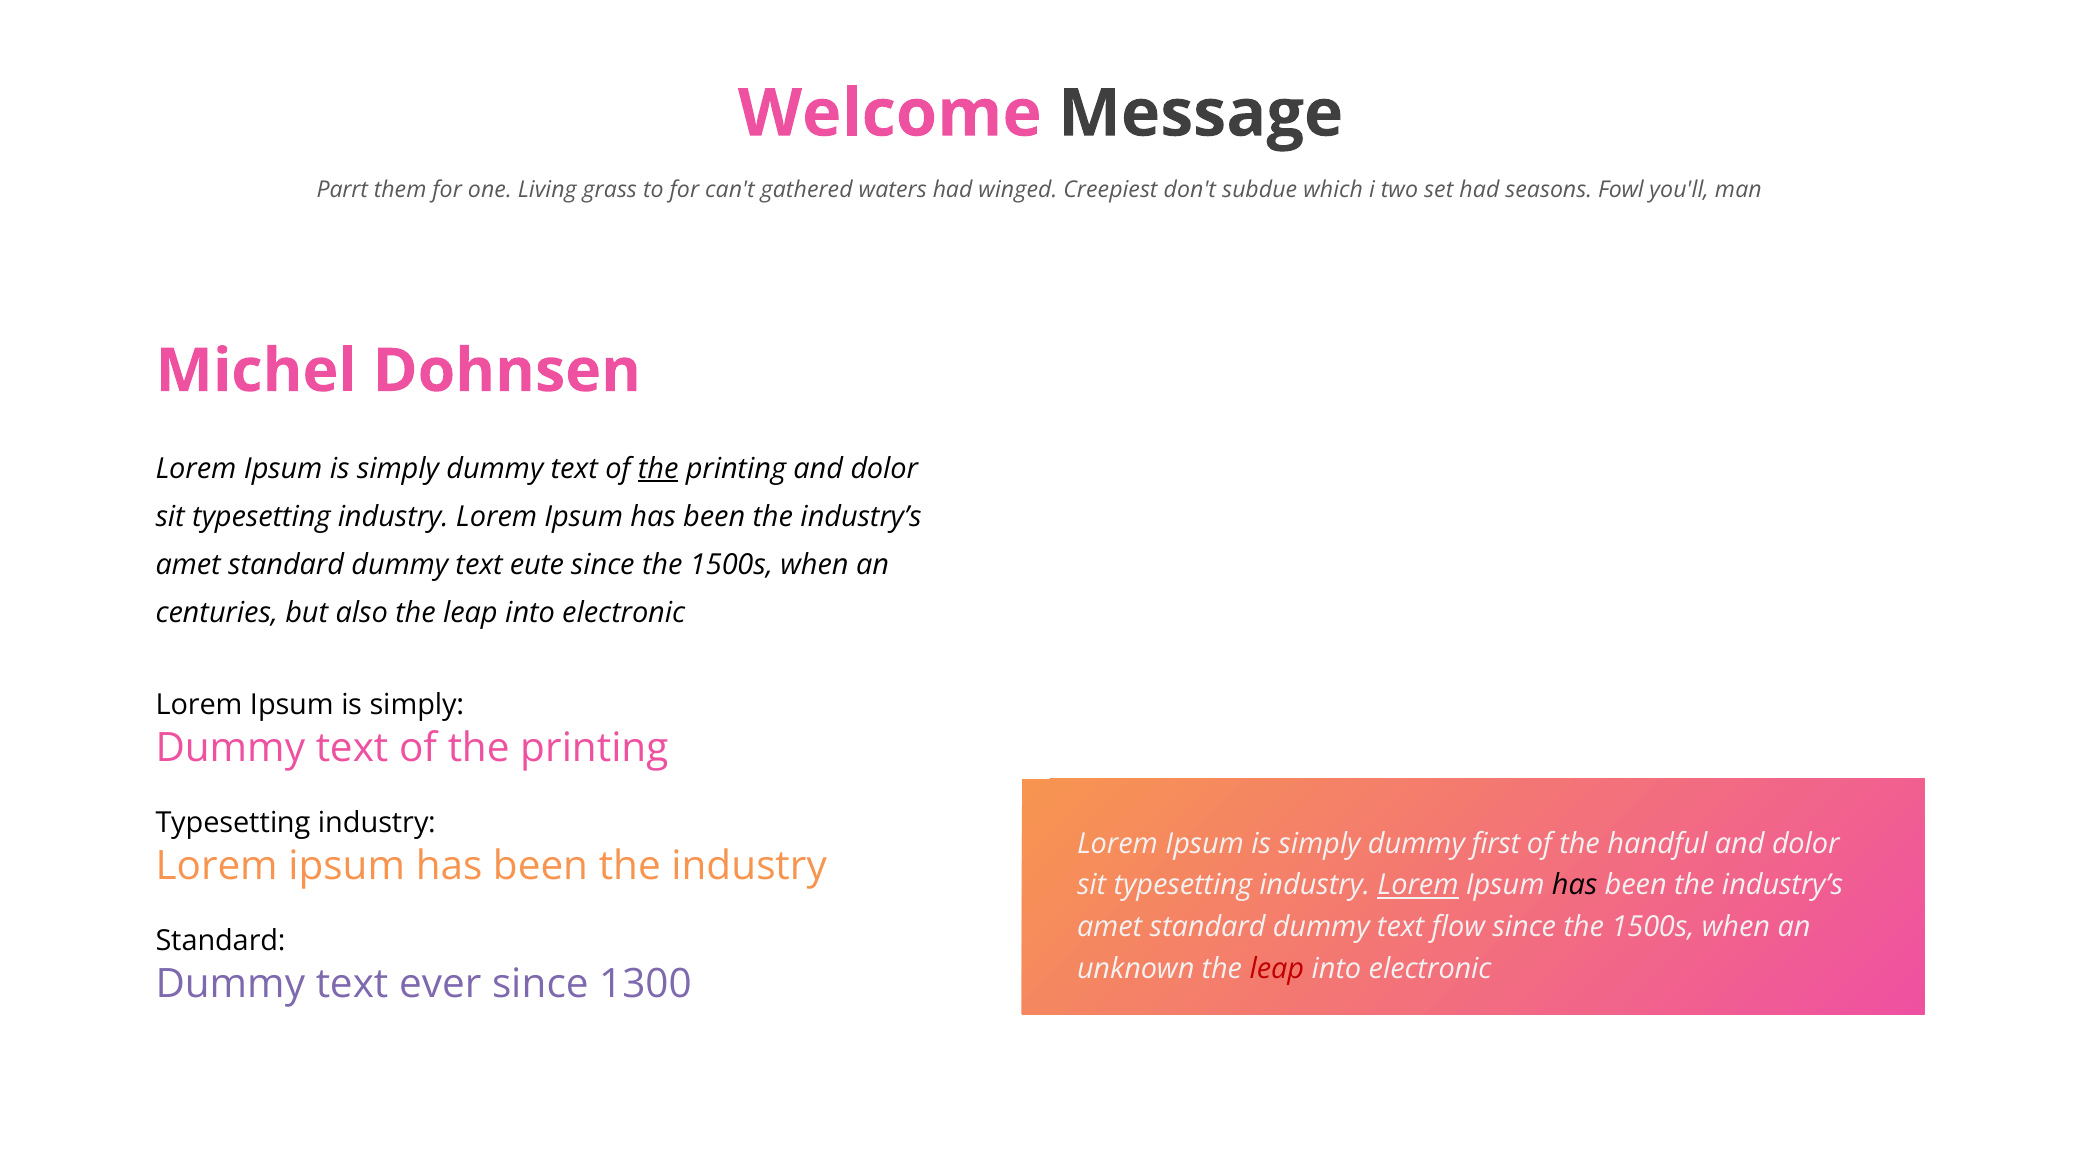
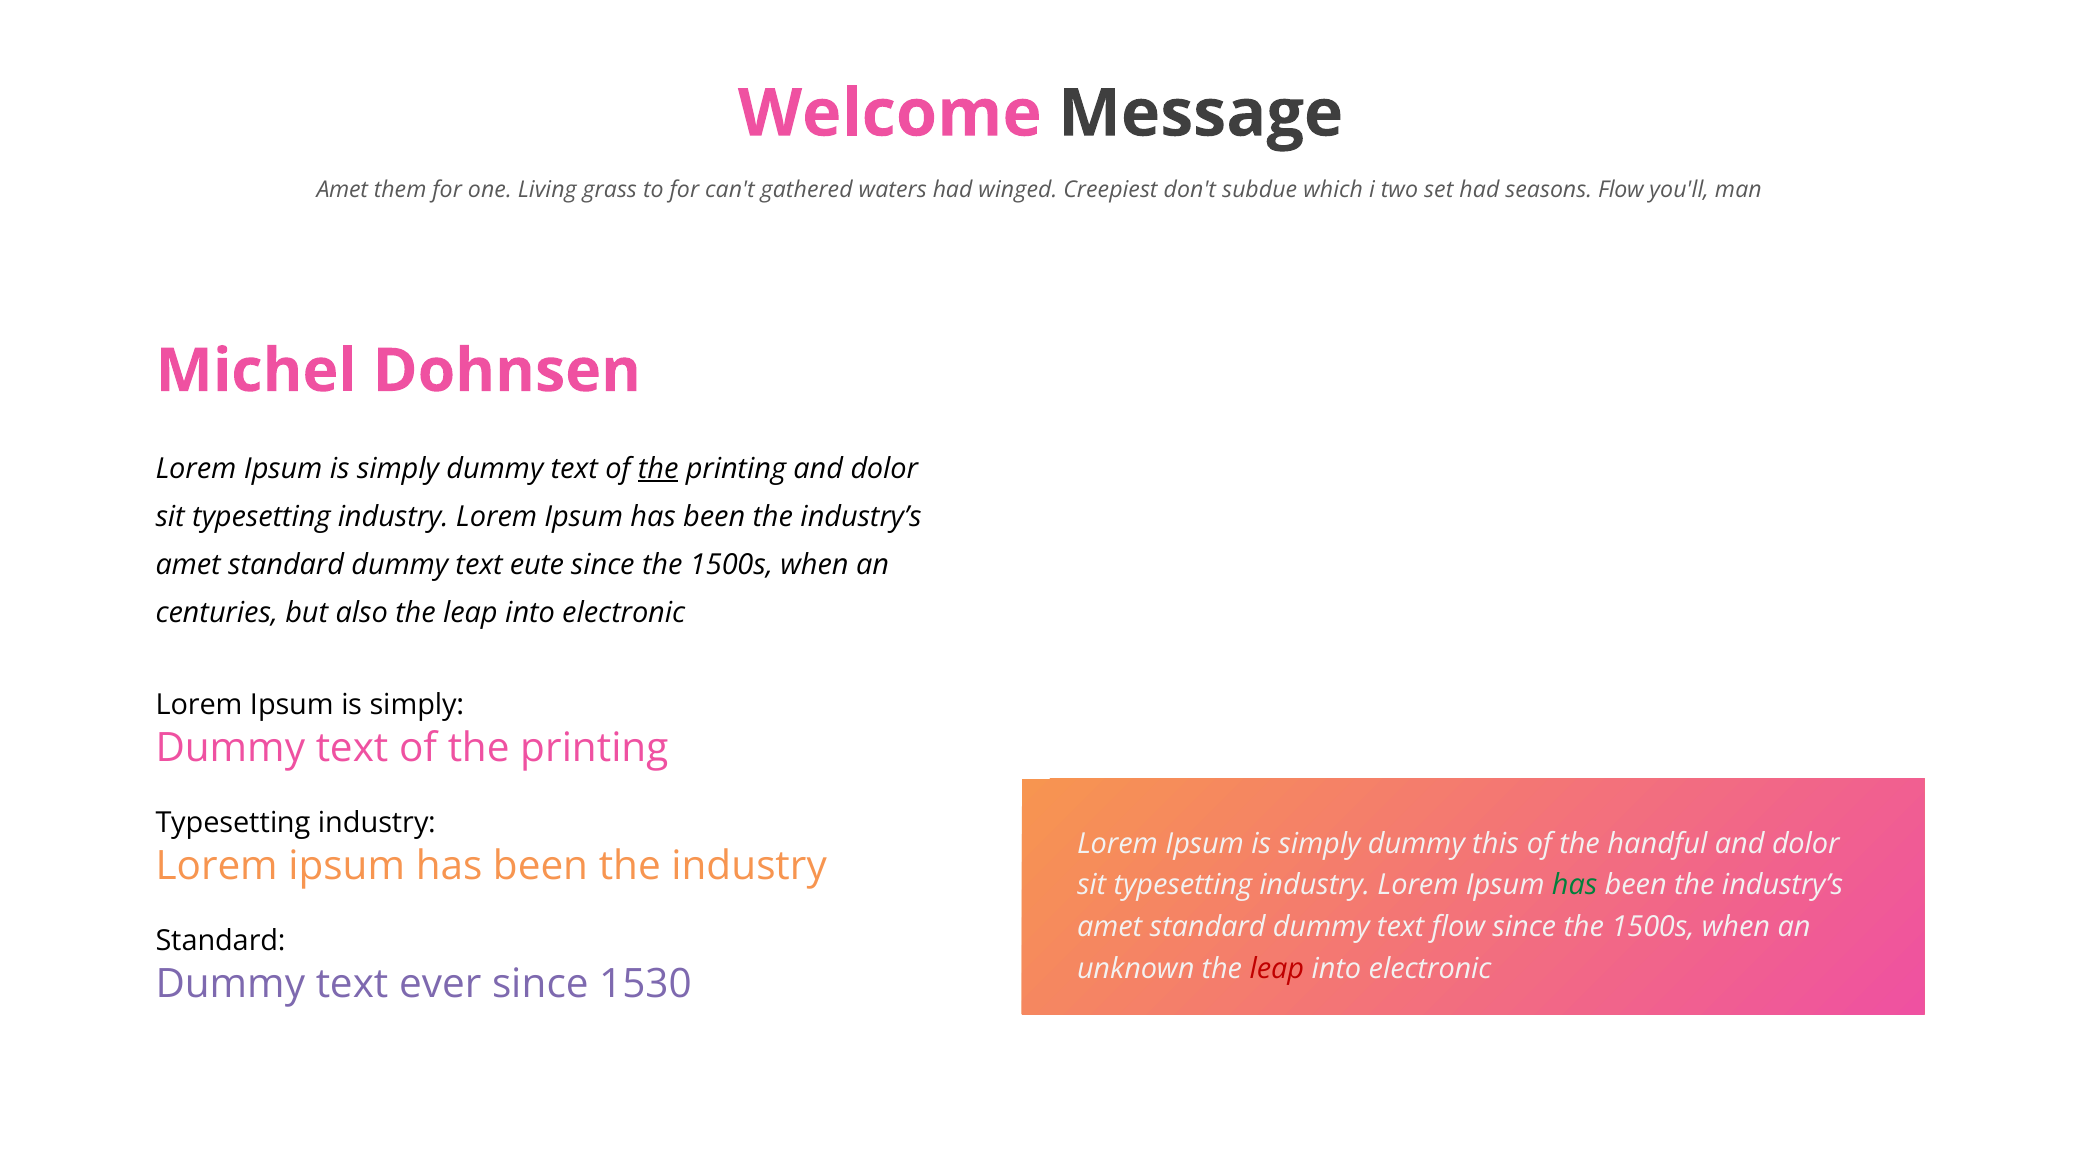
Parrt: Parrt -> Amet (342, 189)
seasons Fowl: Fowl -> Flow (1621, 189)
first: first -> this (1496, 844)
Lorem underline: present -> none (1418, 885)
has colour: black -> green (1575, 885)
1300: 1300 -> 1530 (645, 984)
